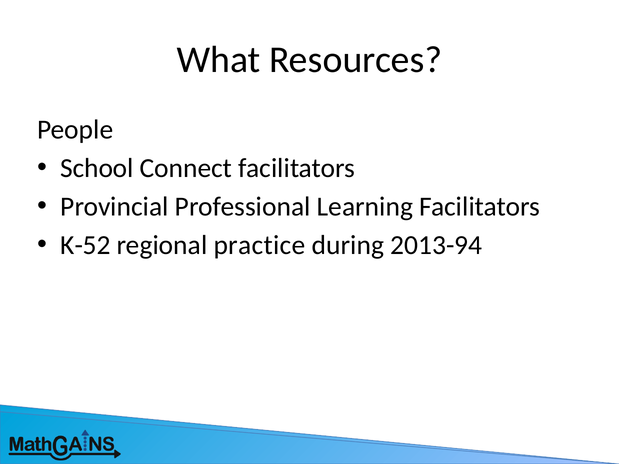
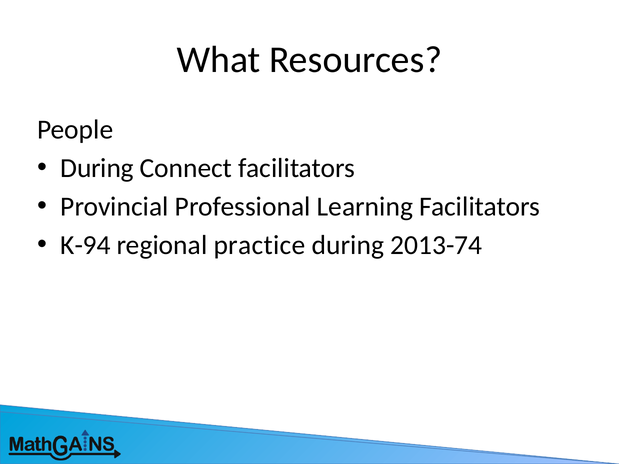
School: School -> During (97, 168)
K-52: K-52 -> K-94 (85, 245)
2013-94: 2013-94 -> 2013-74 (436, 245)
